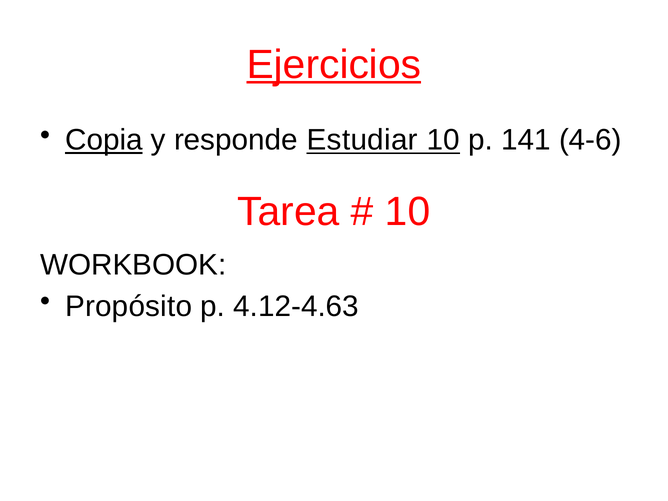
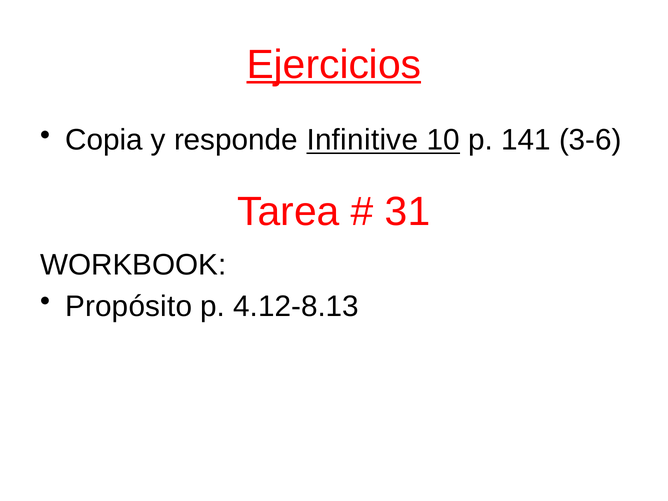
Copia underline: present -> none (104, 140)
Estudiar: Estudiar -> Infinitive (362, 140)
4-6: 4-6 -> 3-6 (590, 140)
10: 10 -> 31 (408, 212)
4.12-4.63: 4.12-4.63 -> 4.12-8.13 (296, 306)
